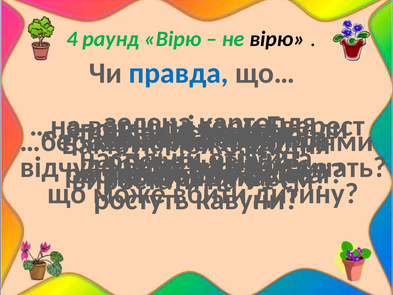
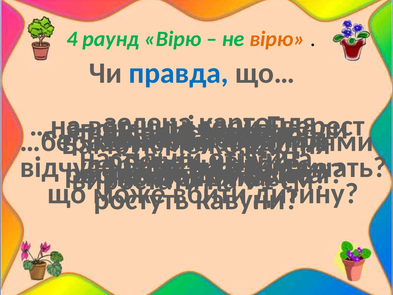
вірю colour: black -> orange (277, 39)
